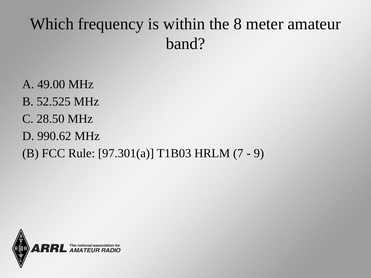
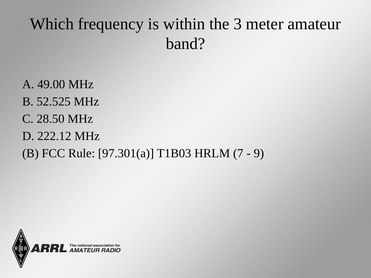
8: 8 -> 3 (238, 24)
990.62: 990.62 -> 222.12 (54, 136)
